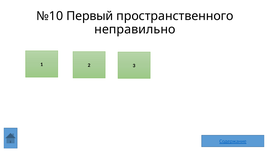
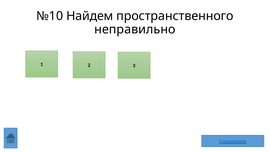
Первый: Первый -> Найдем (90, 16)
